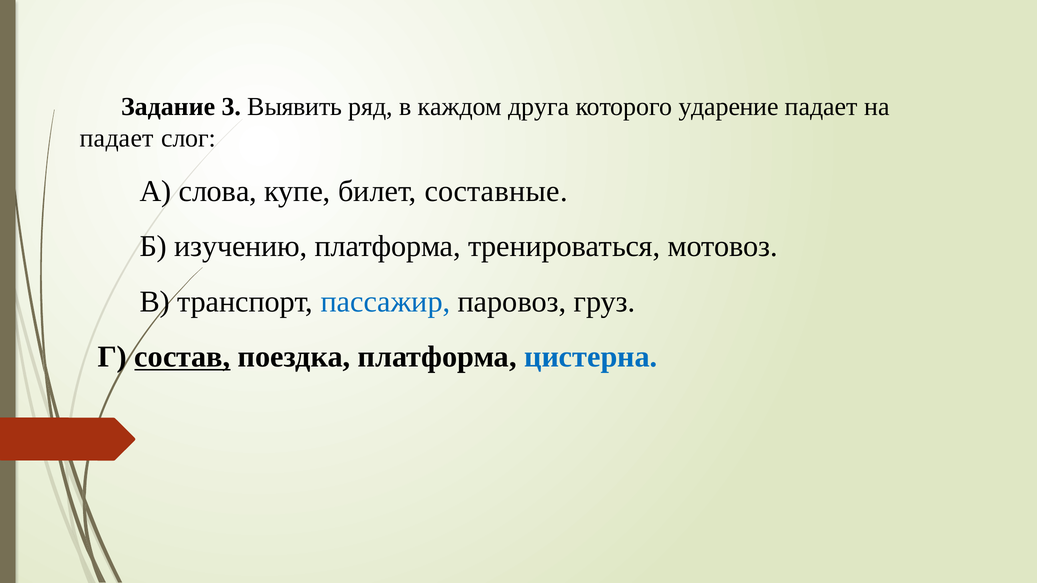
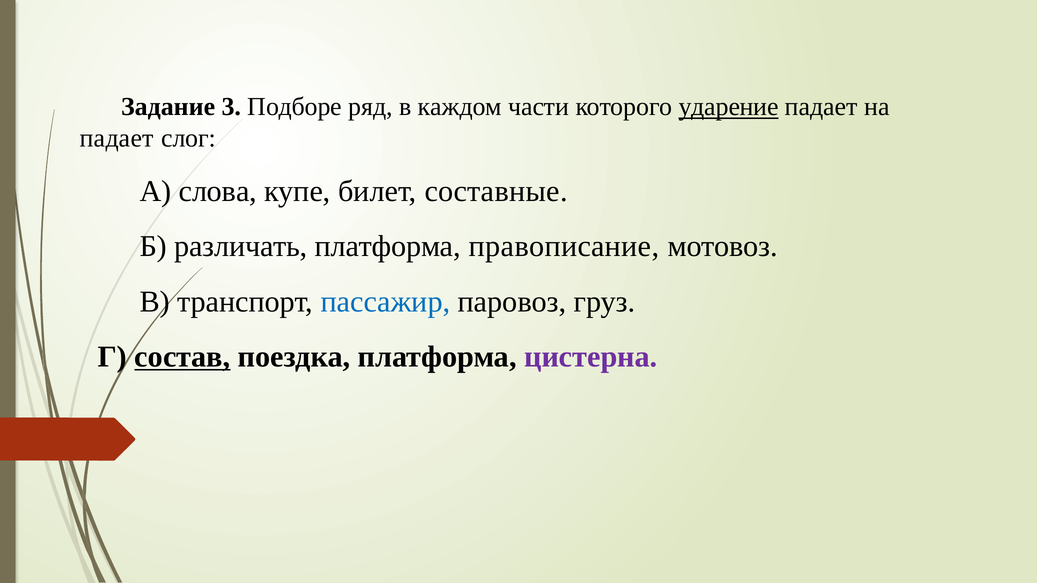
Выявить: Выявить -> Подборе (295, 107)
друга: друга -> части (539, 107)
ударение underline: none -> present (729, 107)
изучению: изучению -> различать (241, 246)
тренироваться: тренироваться -> правописание (564, 246)
цистерна colour: blue -> purple (591, 357)
